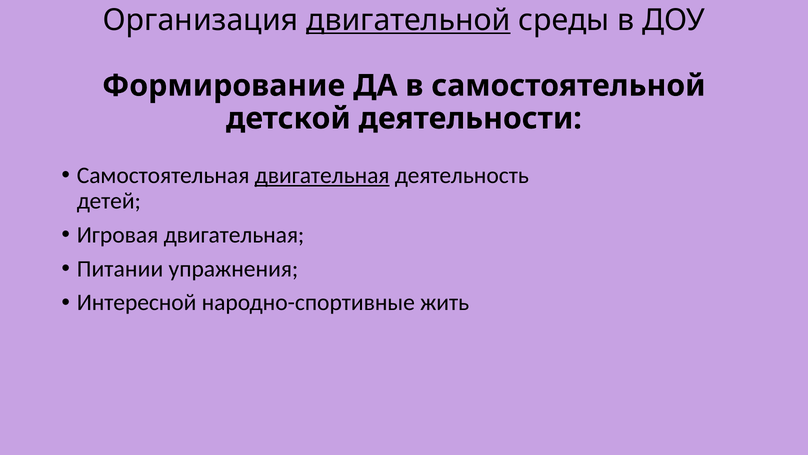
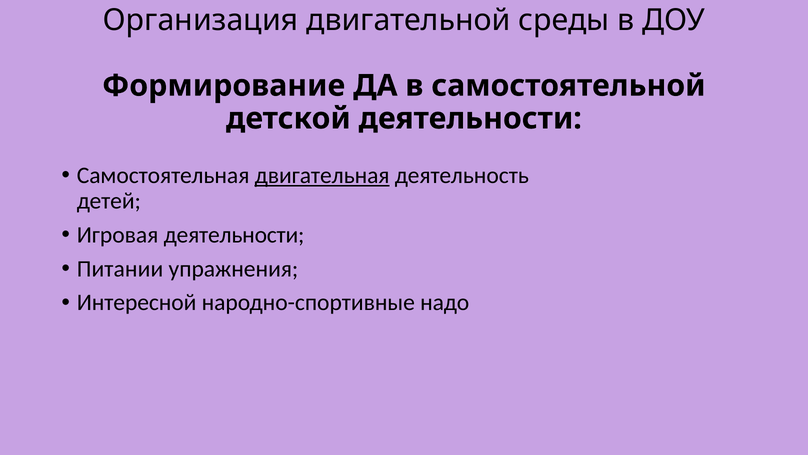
двигательной underline: present -> none (408, 20)
Игровая двигательная: двигательная -> деятельности (234, 235)
жить: жить -> надо (445, 302)
